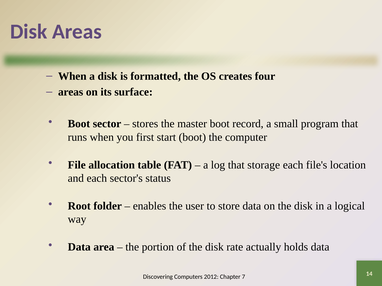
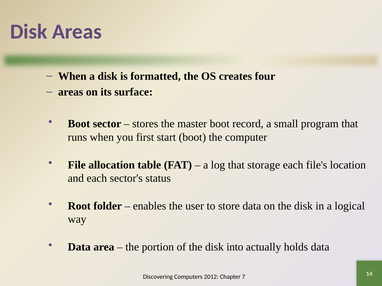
rate: rate -> into (235, 247)
